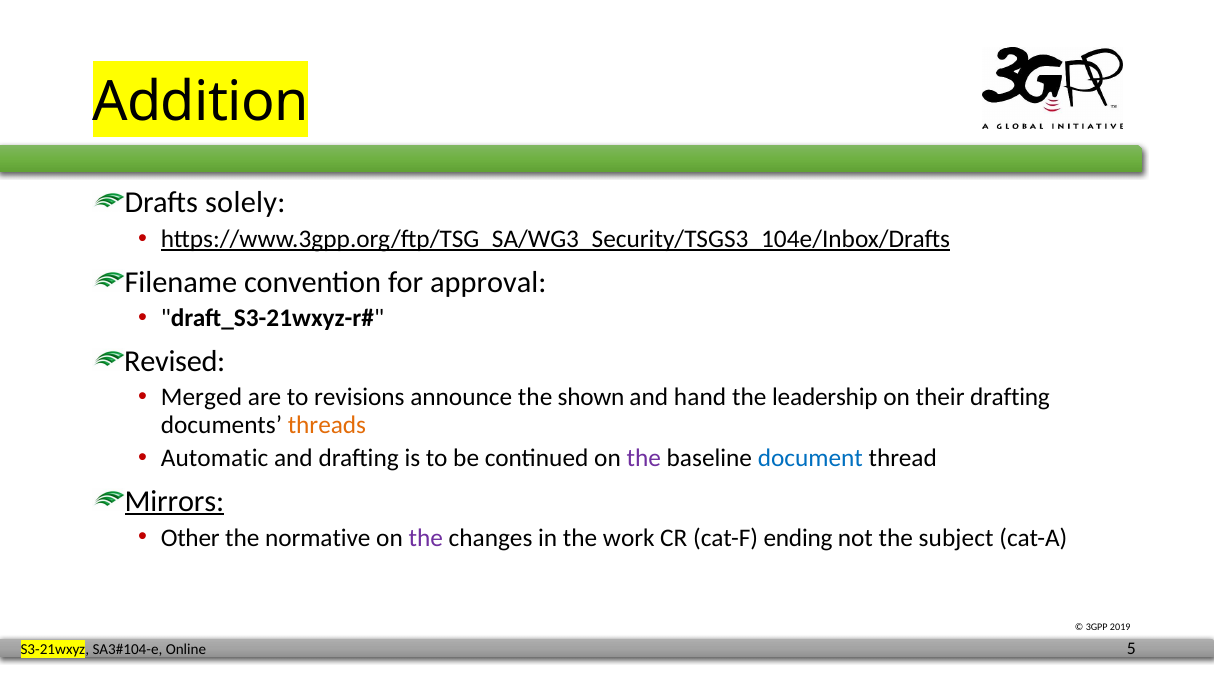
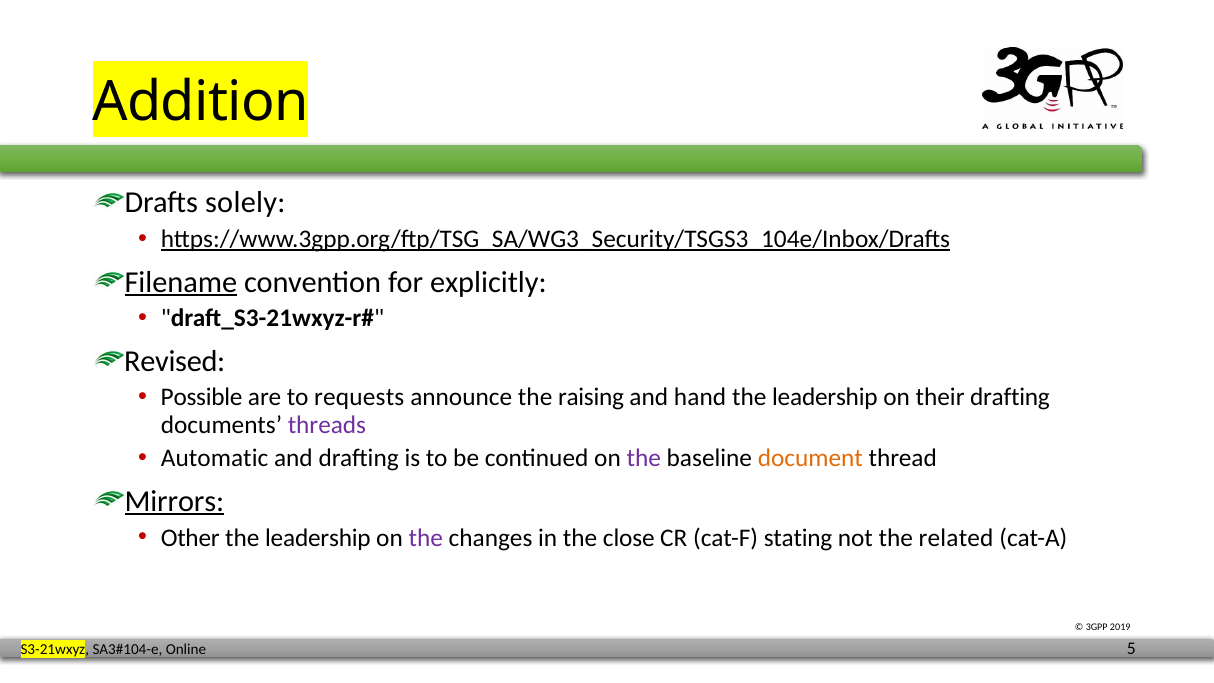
Filename underline: none -> present (181, 282)
approval: approval -> explicitly (488, 282)
Merged: Merged -> Possible (202, 398)
revisions: revisions -> requests (359, 398)
shown: shown -> raising (591, 398)
threads colour: orange -> purple (327, 425)
document colour: blue -> orange (810, 459)
normative: normative -> leadership (318, 538)
work: work -> close (629, 538)
ending: ending -> stating (798, 538)
subject: subject -> related (956, 538)
